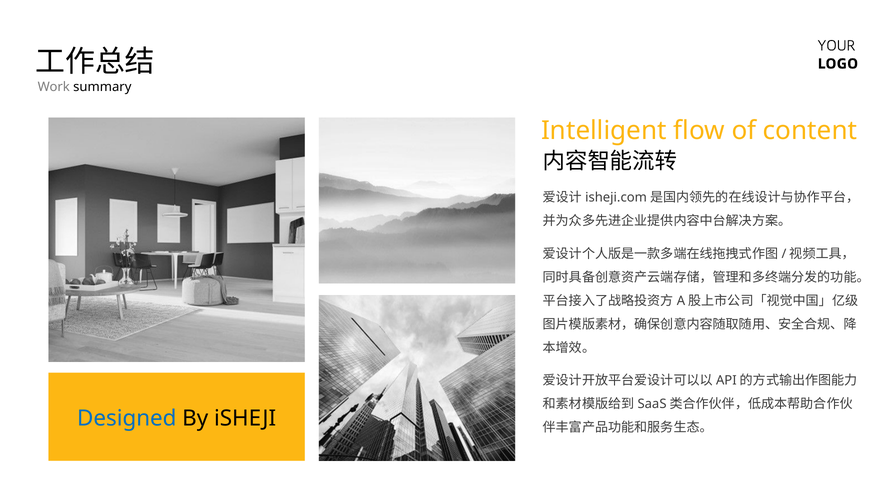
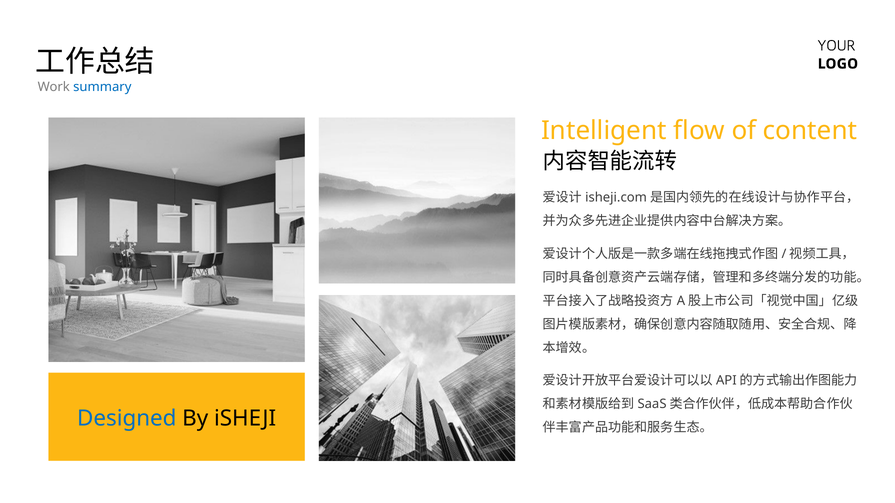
summary colour: black -> blue (102, 87)
